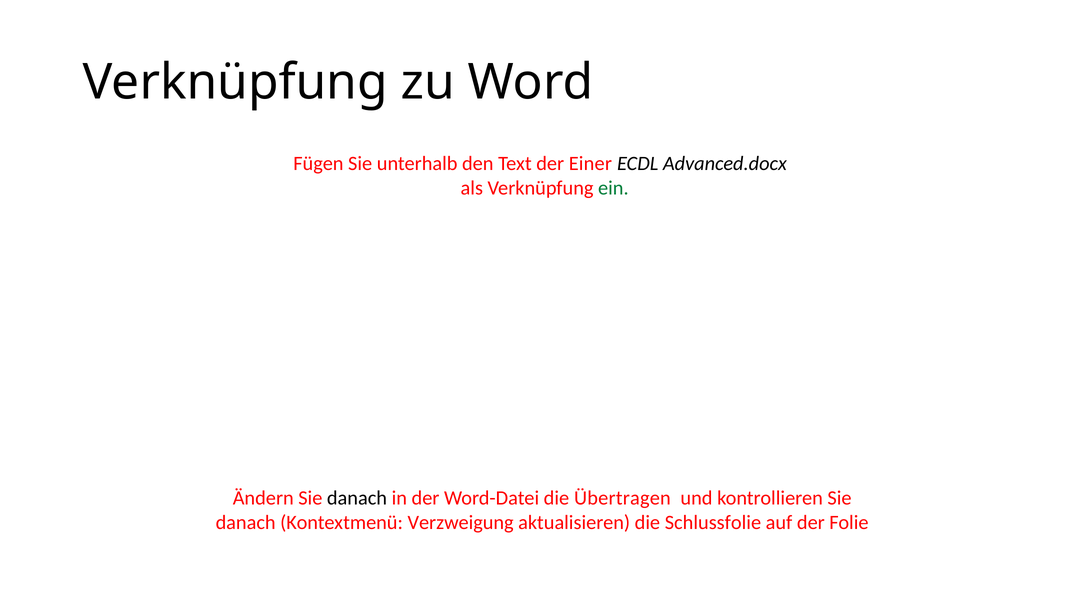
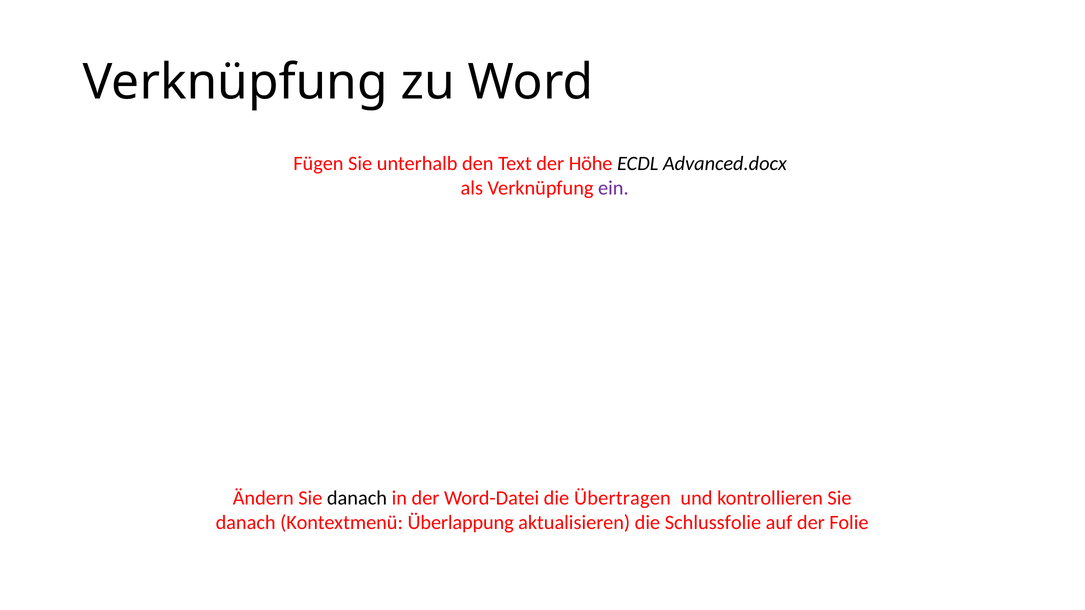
Einer: Einer -> Höhe (591, 164)
ein colour: green -> purple (613, 188)
Verzweigung: Verzweigung -> Überlappung (461, 523)
